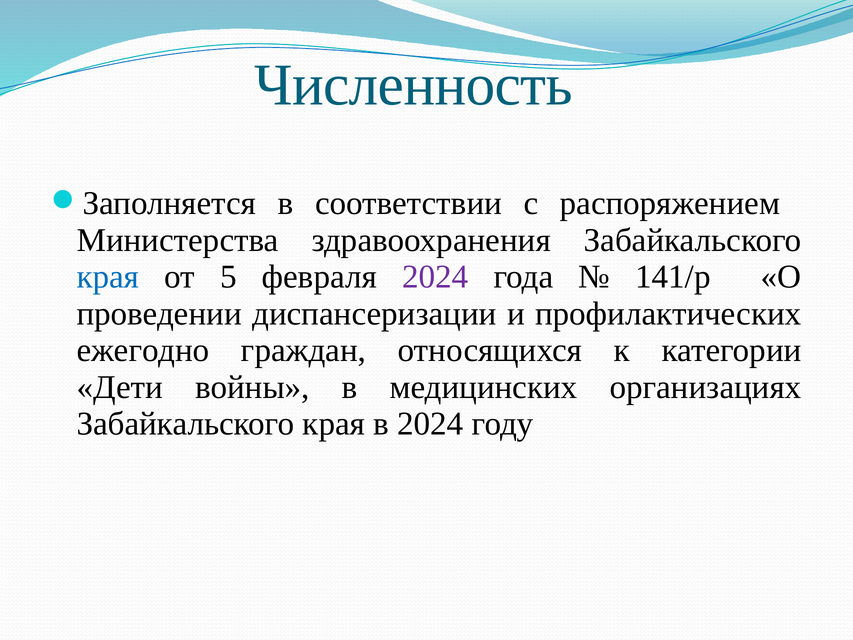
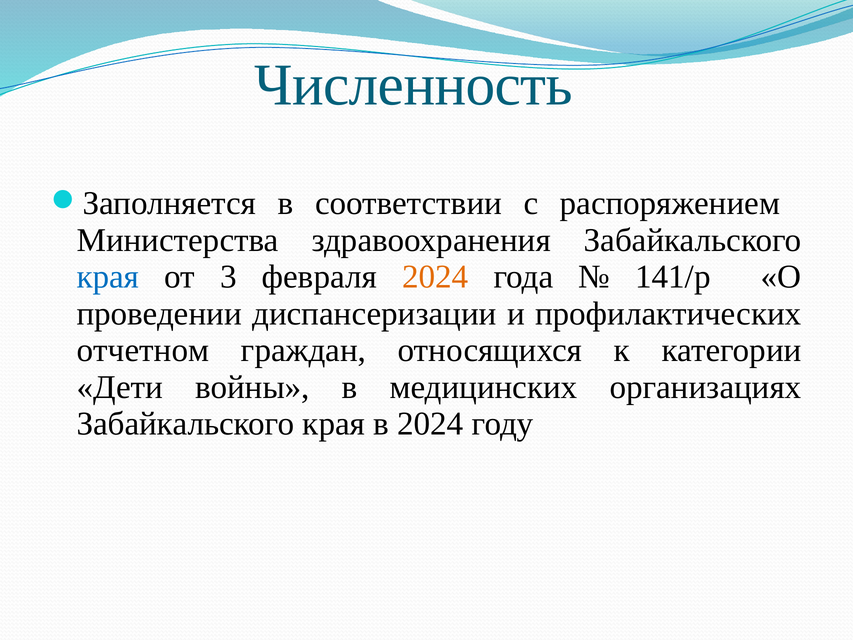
5: 5 -> 3 (228, 277)
2024 colour: purple -> orange (435, 277)
ежегодно: ежегодно -> отчетном (143, 350)
